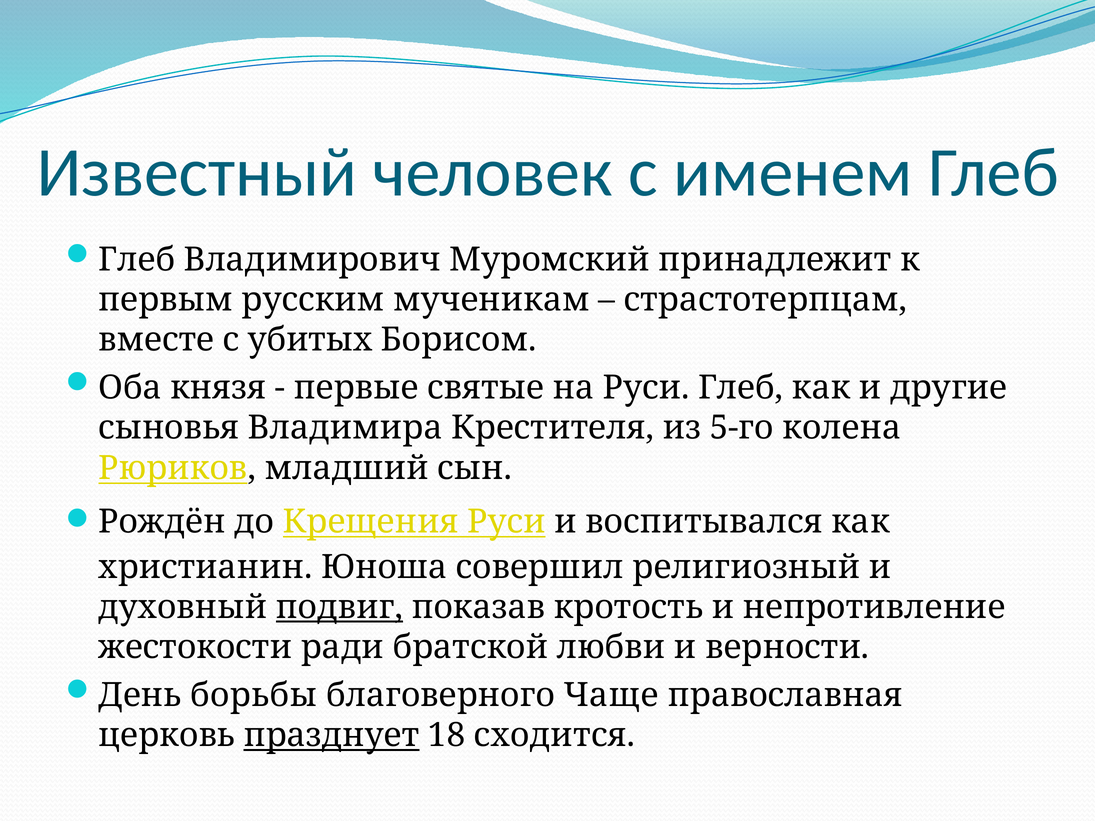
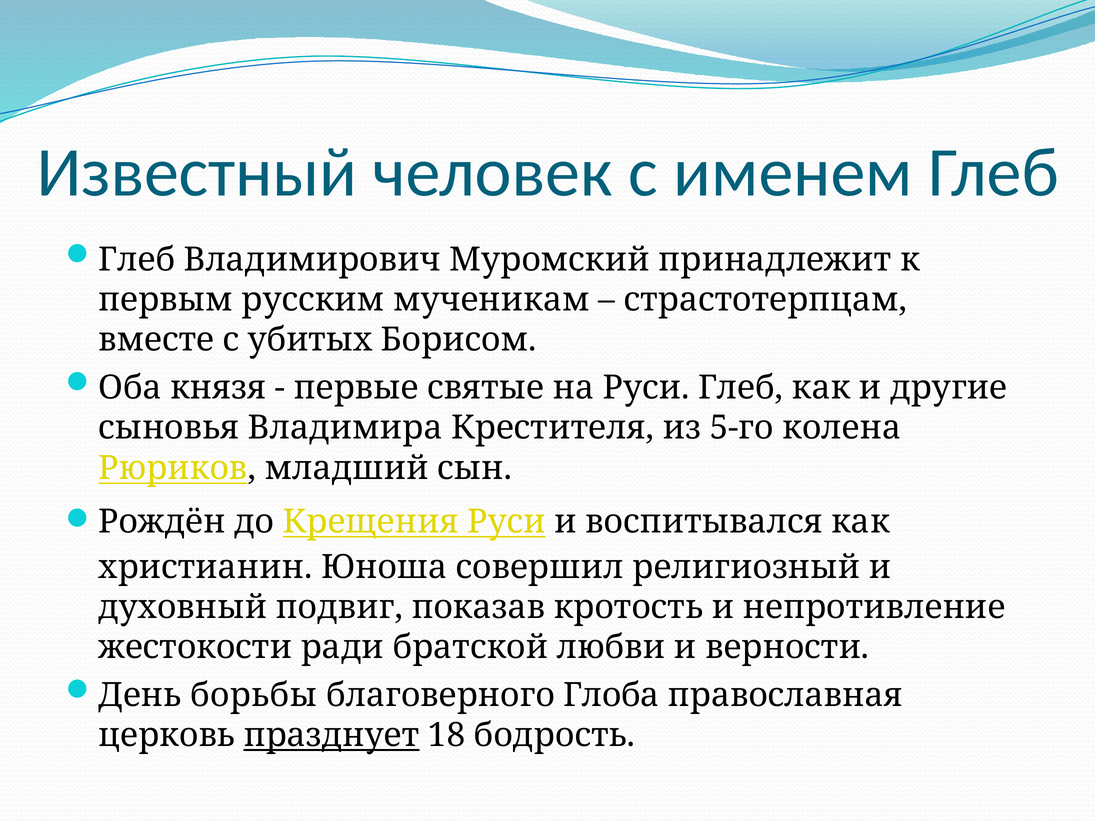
подвиг underline: present -> none (339, 607)
Чаще: Чаще -> Глоба (611, 696)
сходится: сходится -> бодрость (555, 736)
